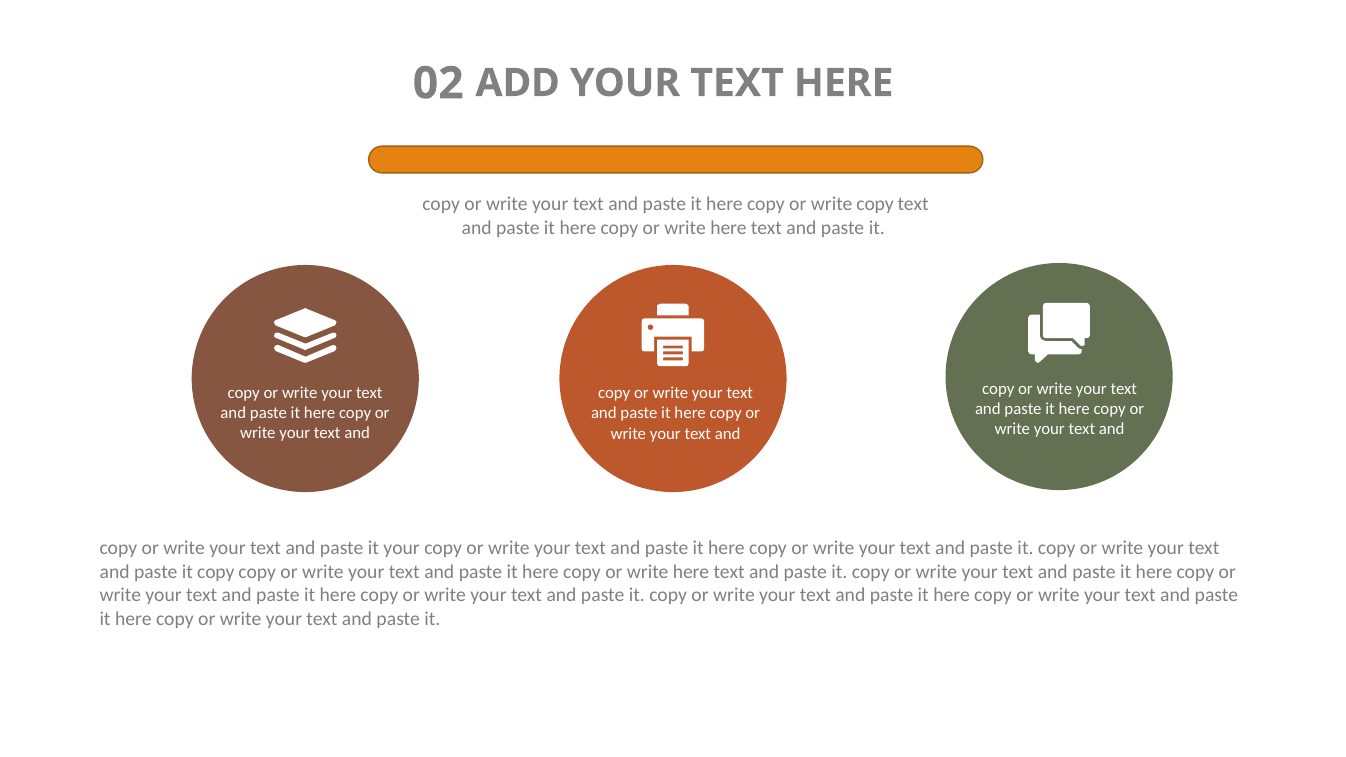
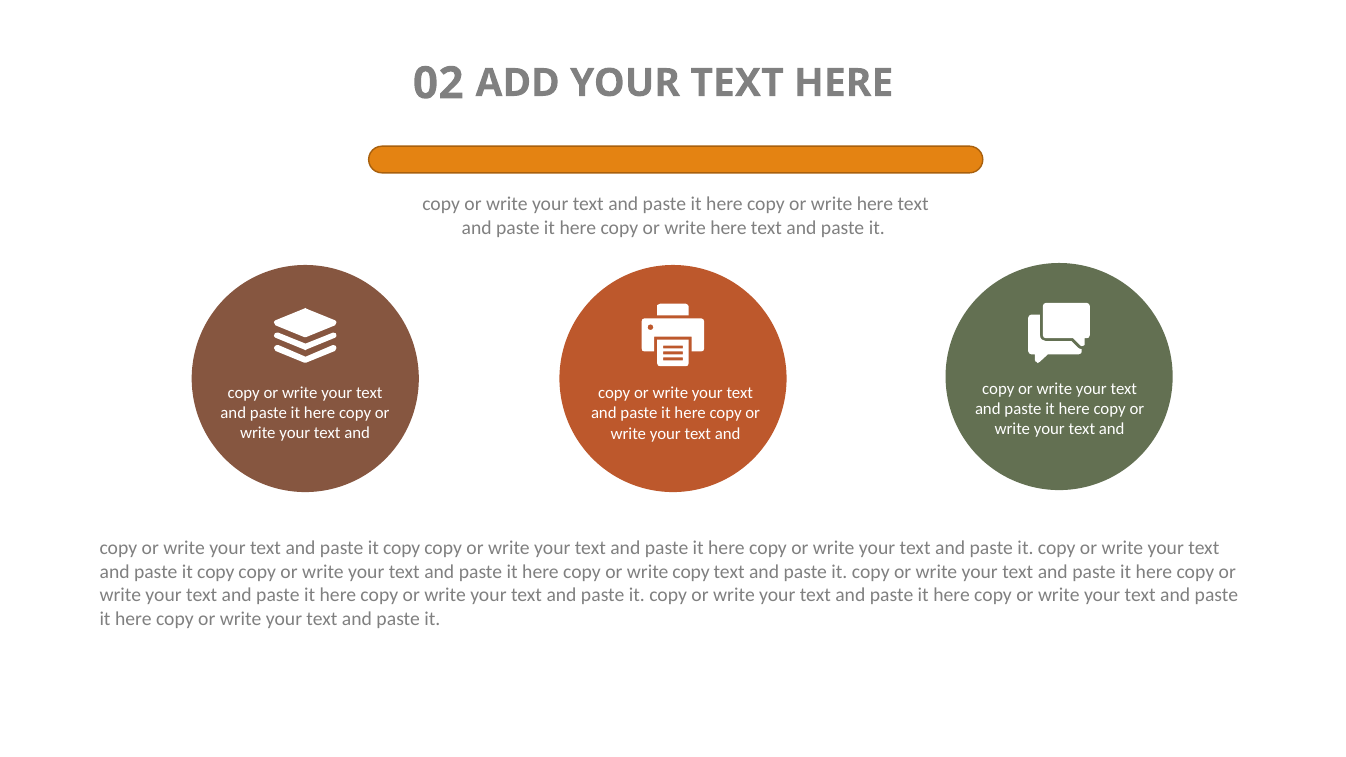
copy: copy -> here (875, 204)
your: your -> copy (402, 548)
here: here -> copy (691, 572)
